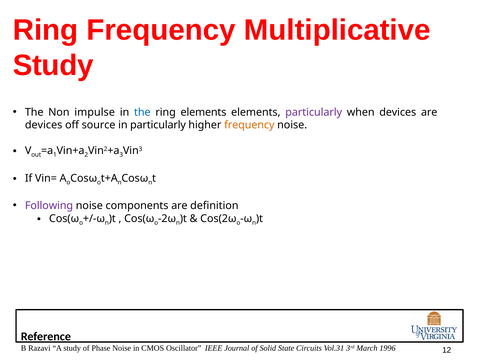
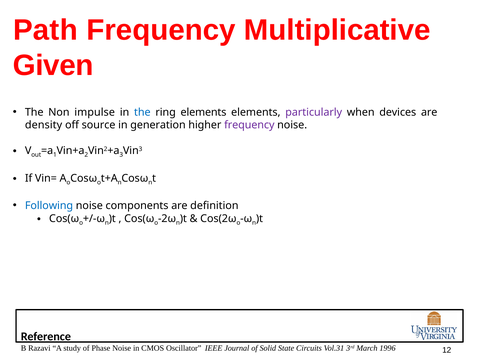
Ring: Ring -> Path (45, 30)
Study: Study -> Given (53, 66)
devices: devices -> density (44, 125)
in particularly: particularly -> generation (158, 125)
frequency colour: orange -> purple (249, 125)
Following colour: purple -> blue (49, 206)
